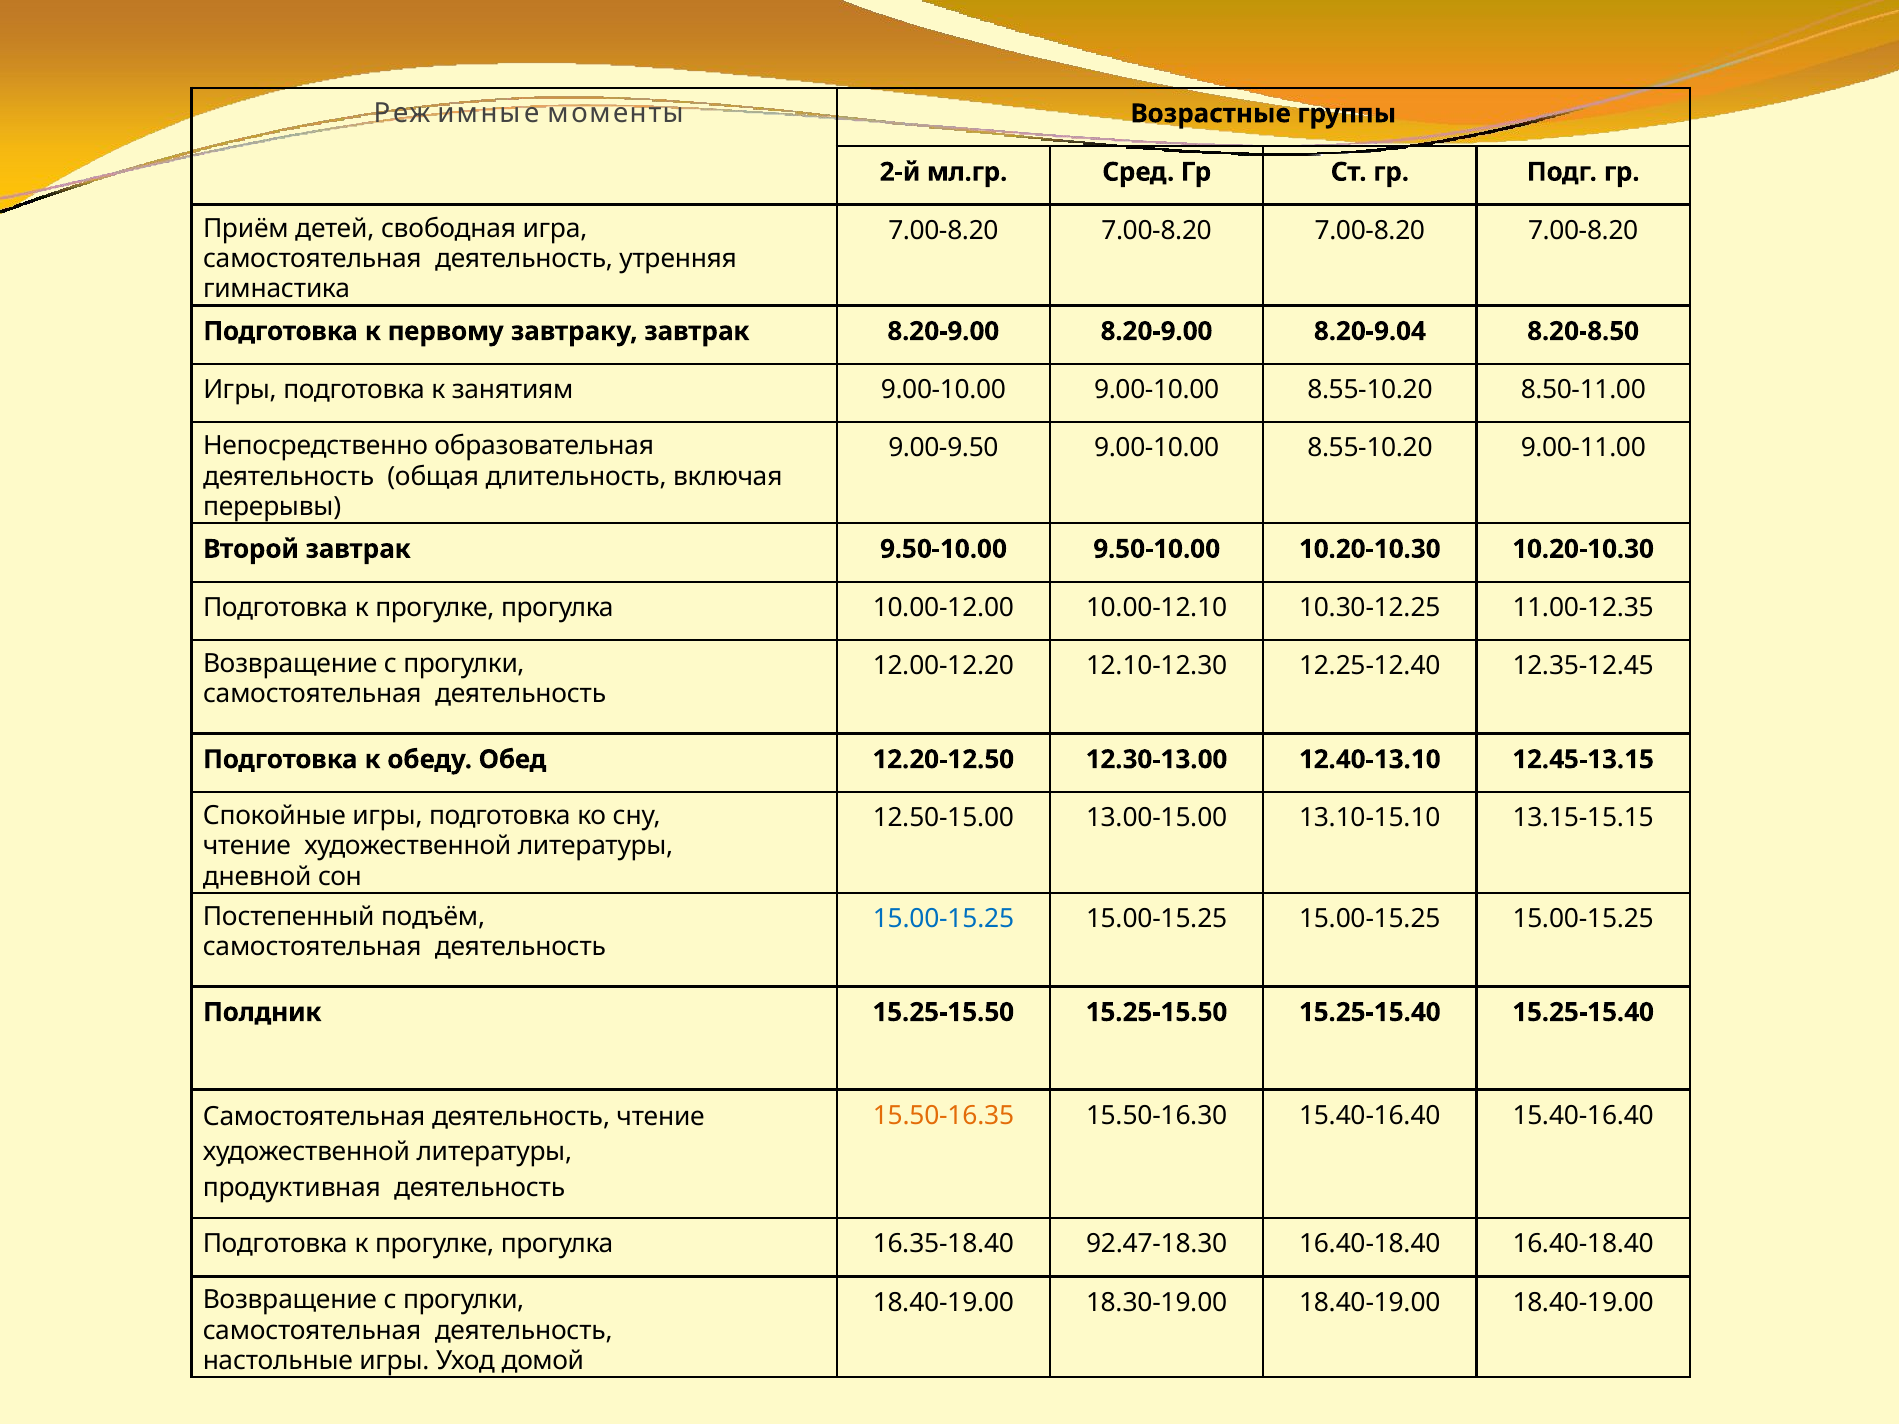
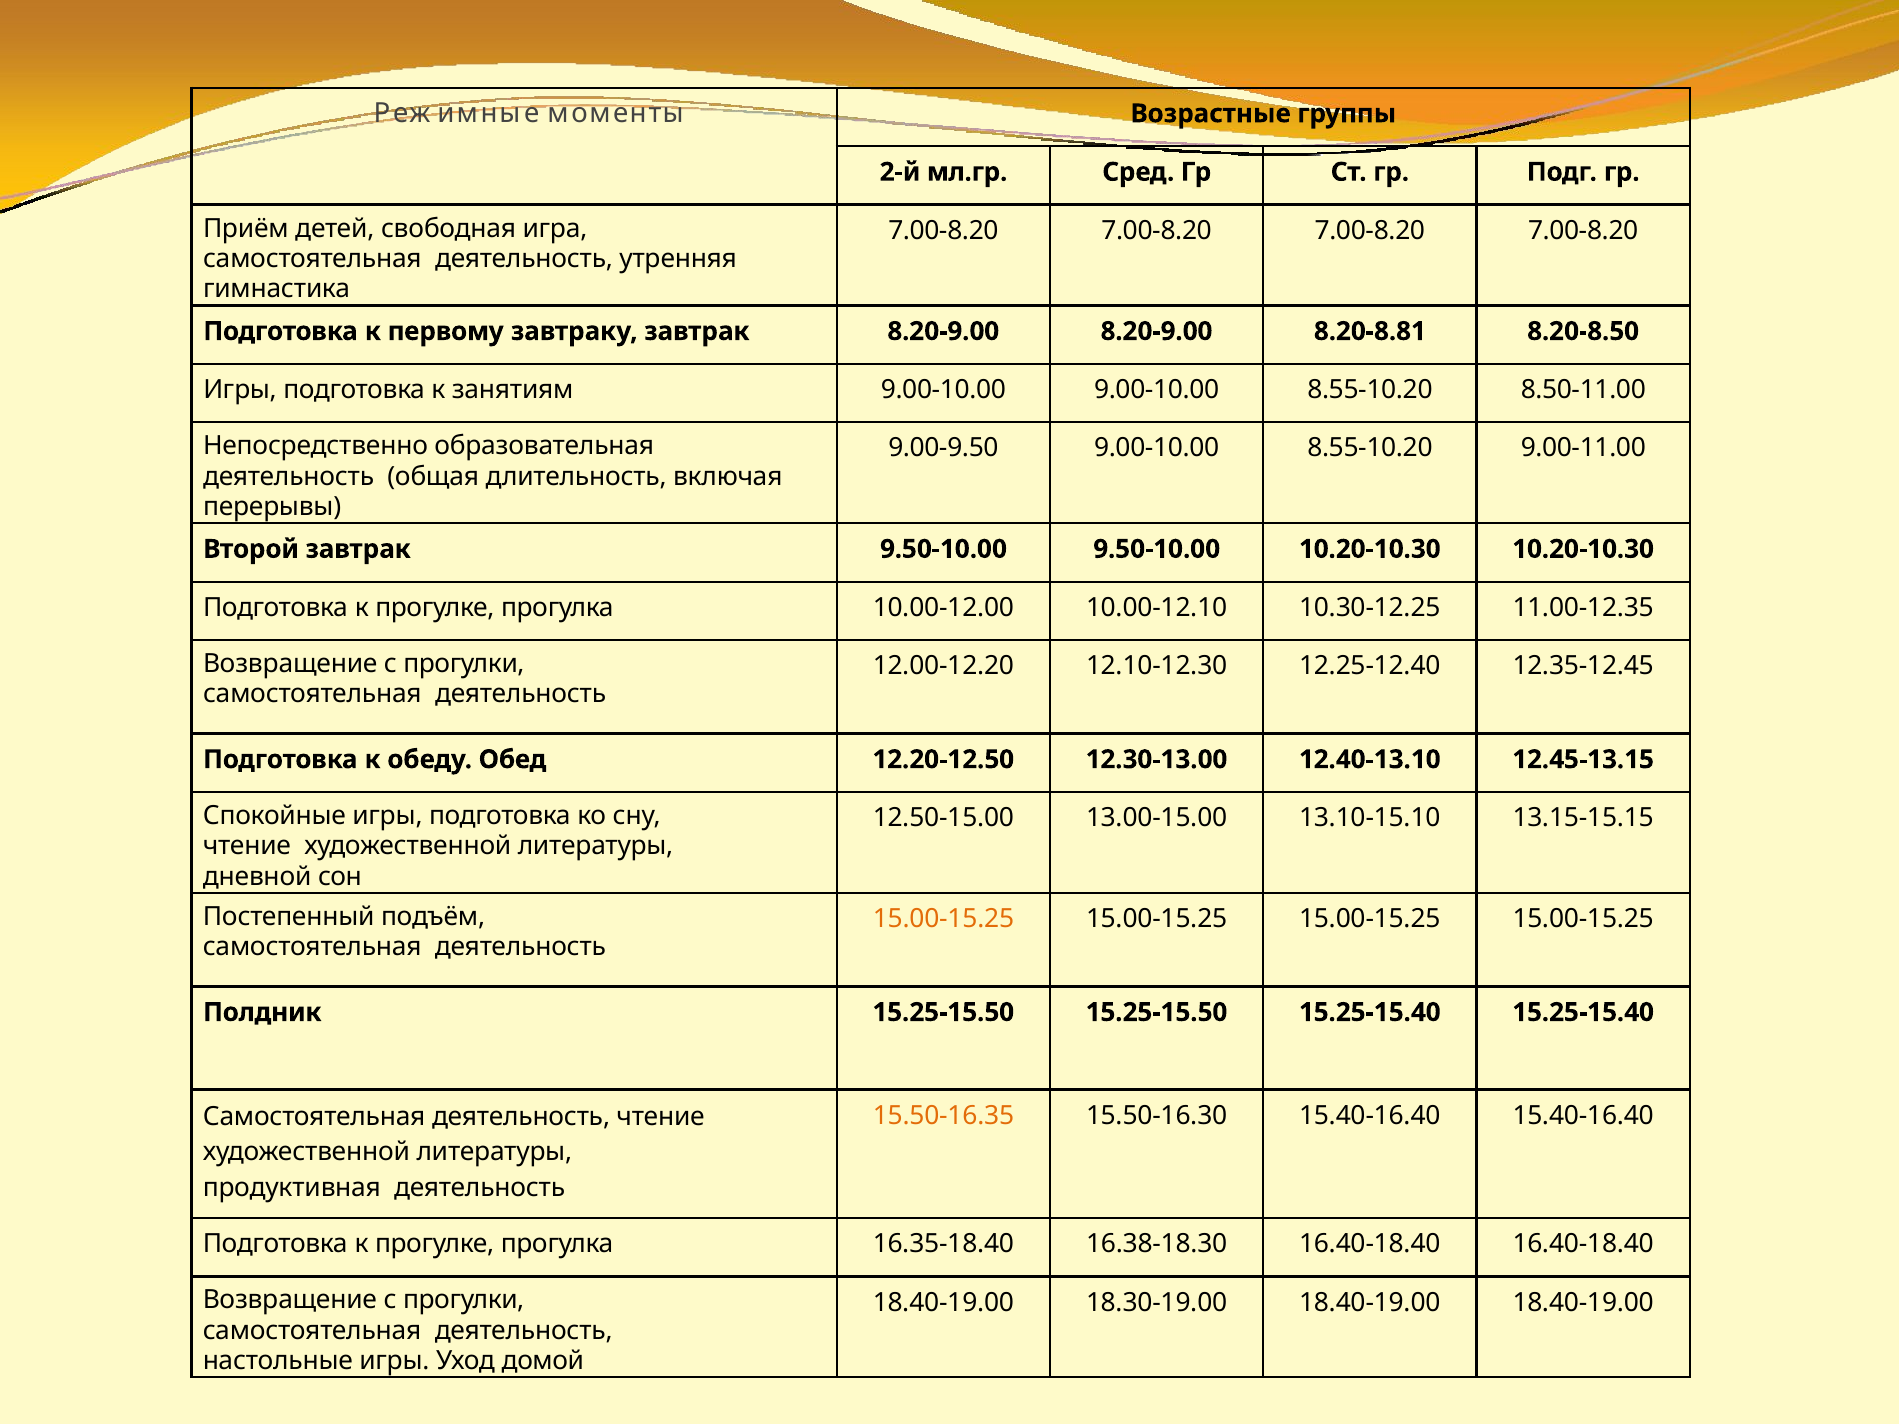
8.20-9.04: 8.20-9.04 -> 8.20-8.81 (1370, 331)
15.00-15.25 colour: blue -> orange (943, 919)
92.47-18.30: 92.47-18.30 -> 16.38-18.30 (1157, 1244)
